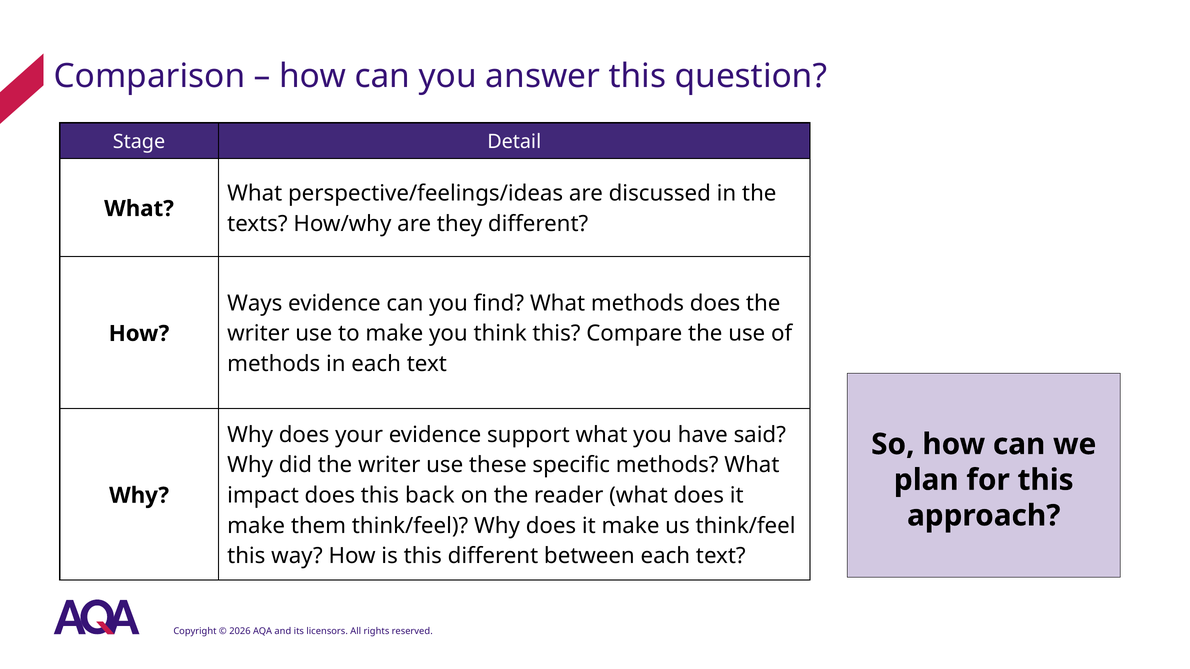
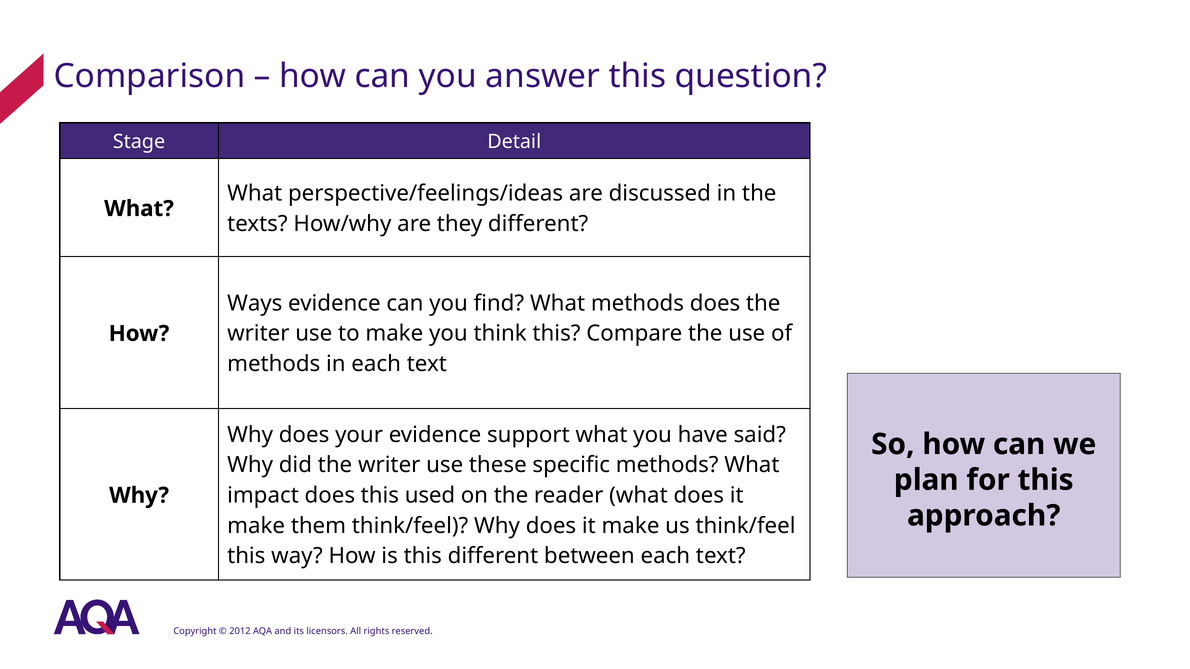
back: back -> used (430, 496)
2026: 2026 -> 2012 (240, 631)
